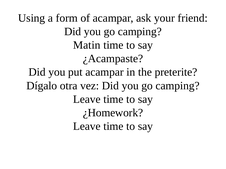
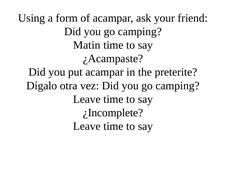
¿Homework: ¿Homework -> ¿Incomplete (113, 113)
